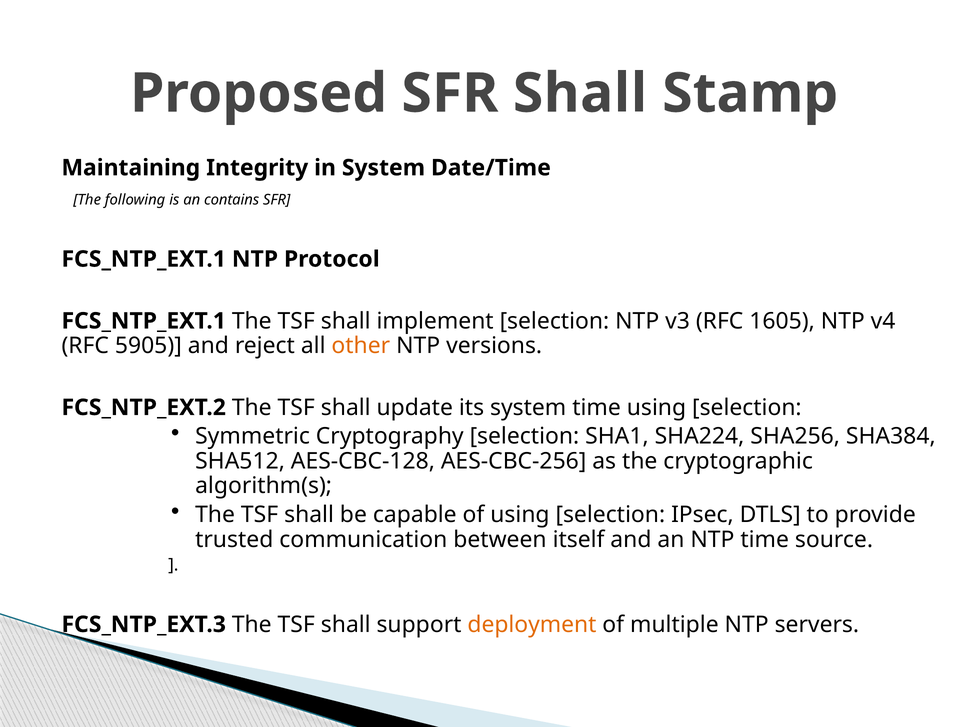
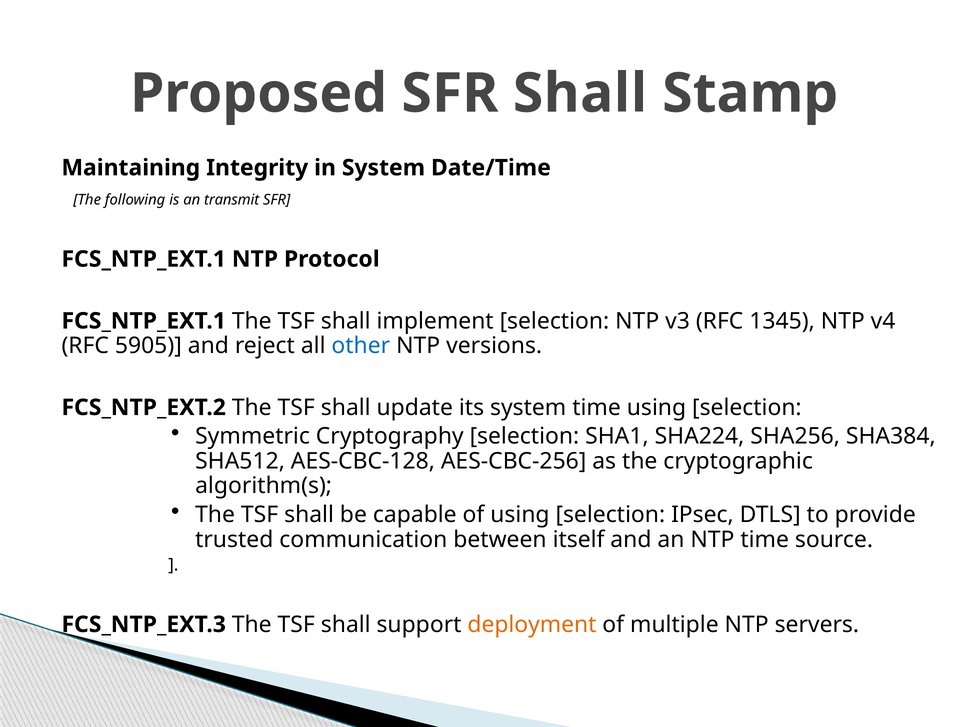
contains: contains -> transmit (232, 200)
1605: 1605 -> 1345 (782, 321)
other colour: orange -> blue (361, 346)
